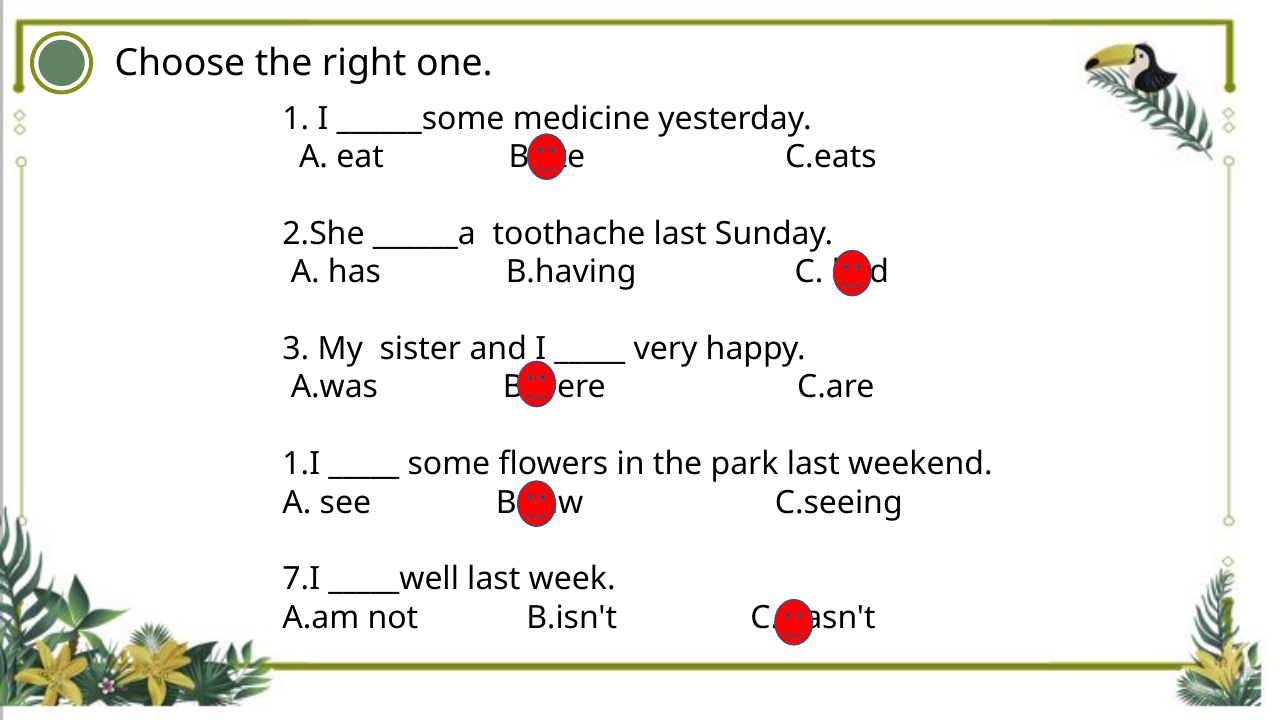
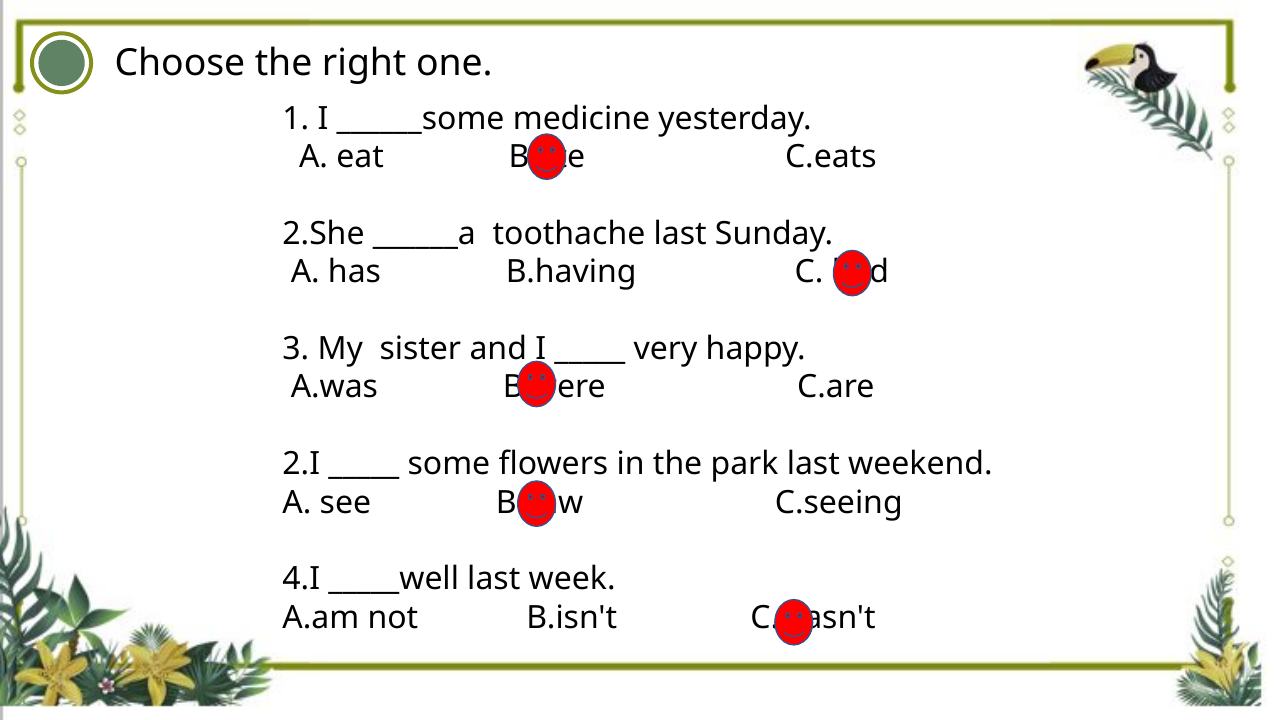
1.I: 1.I -> 2.I (301, 464)
7.I: 7.I -> 4.I (301, 579)
